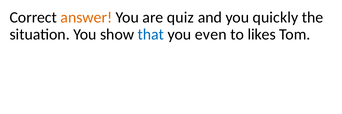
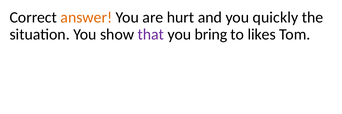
quiz: quiz -> hurt (180, 17)
that colour: blue -> purple (151, 34)
even: even -> bring (211, 34)
